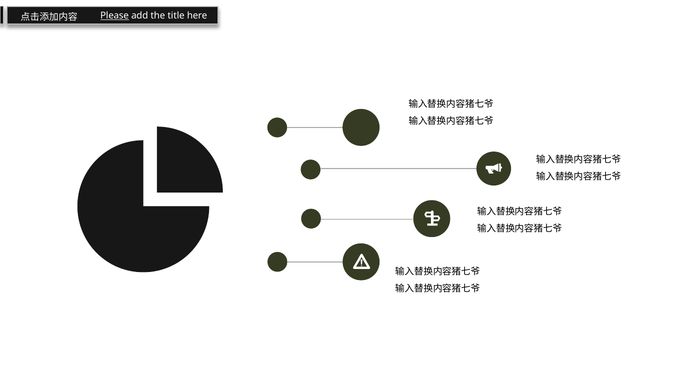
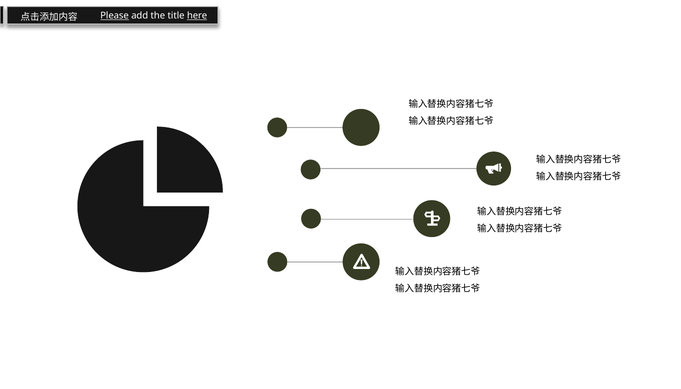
here underline: none -> present (197, 16)
